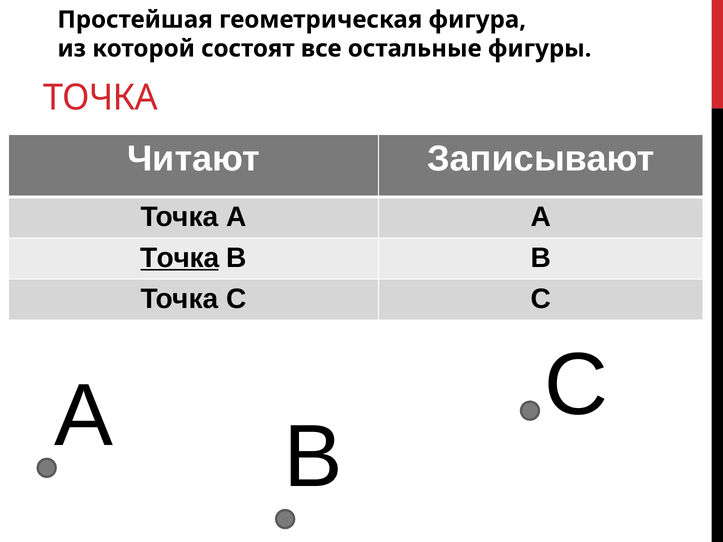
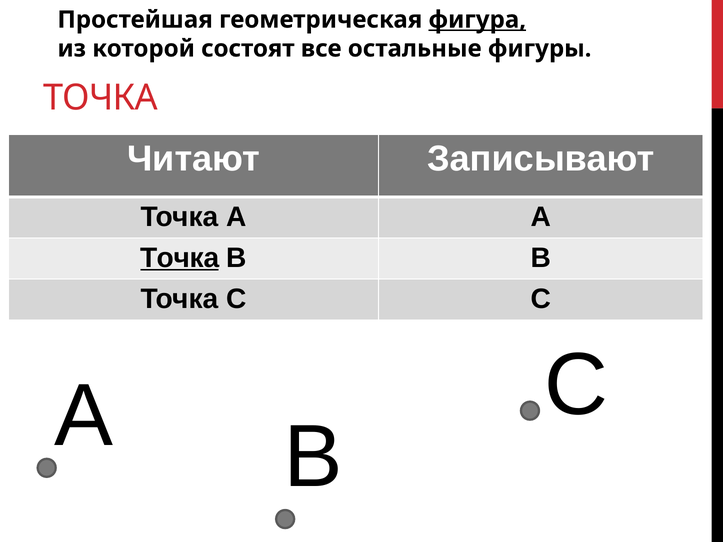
фигура underline: none -> present (477, 20)
